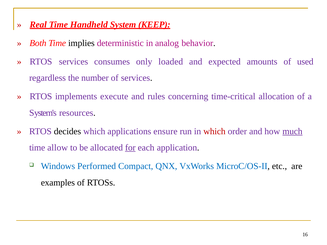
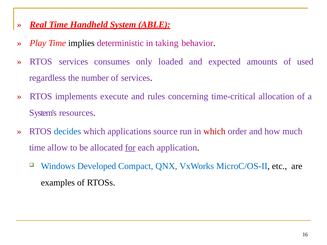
KEEP: KEEP -> ABLE (154, 25)
Both: Both -> Play (38, 43)
analog: analog -> taking (167, 43)
decides colour: black -> blue (67, 131)
ensure: ensure -> source (165, 131)
much underline: present -> none (292, 131)
Performed: Performed -> Developed (97, 166)
